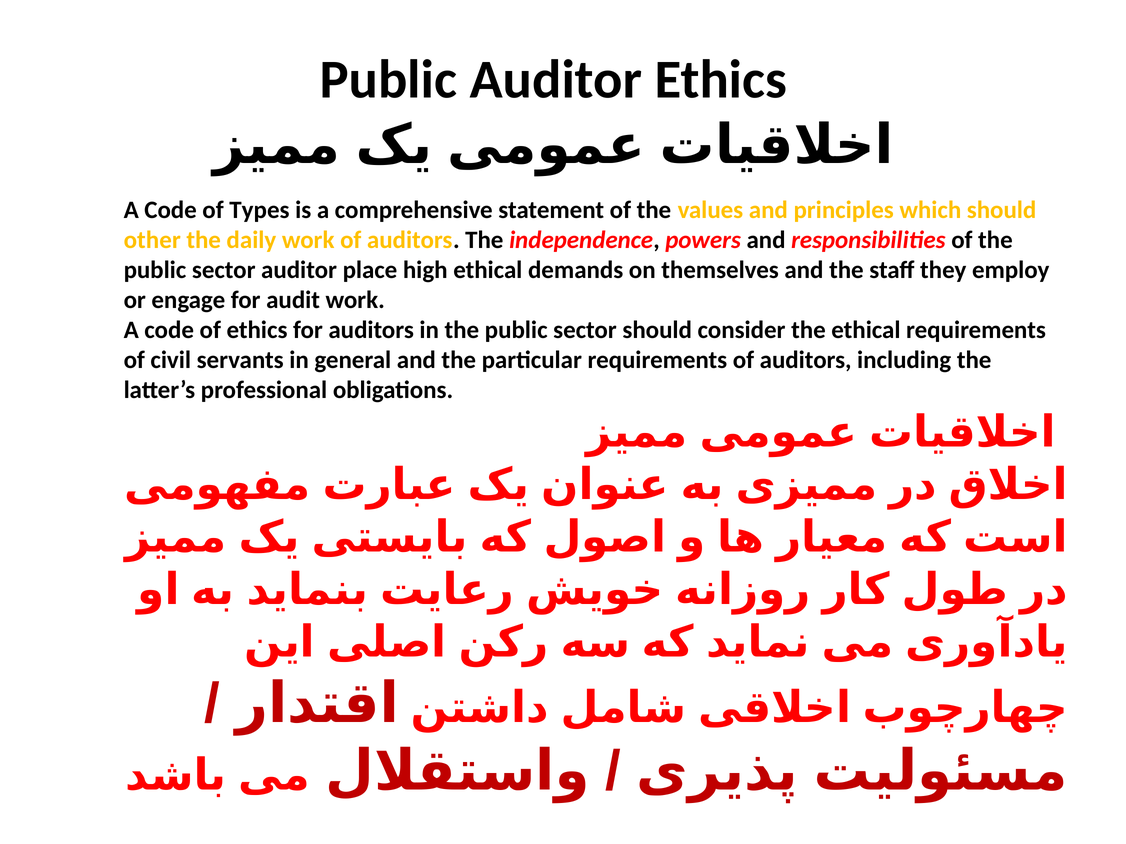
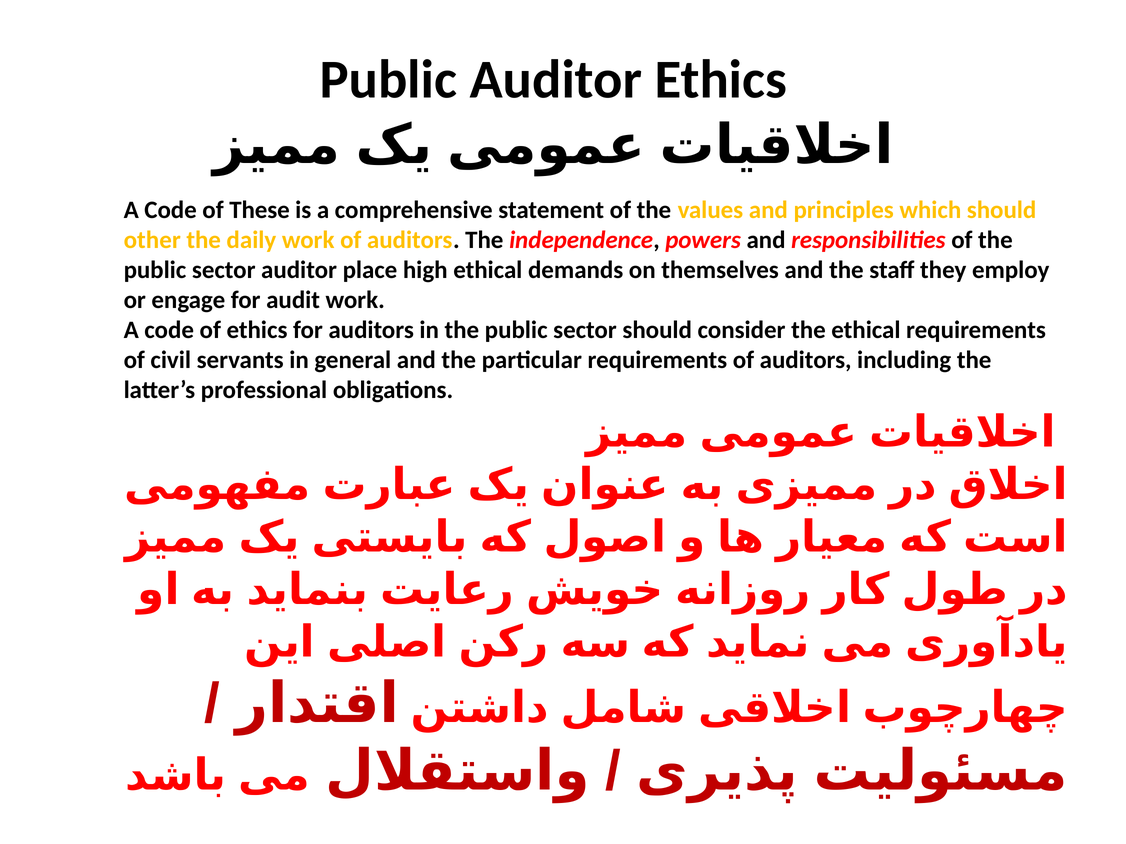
Types: Types -> These (260, 210)
